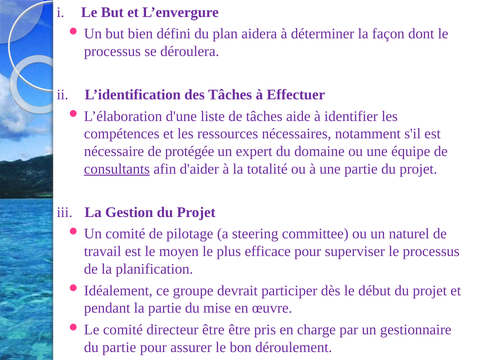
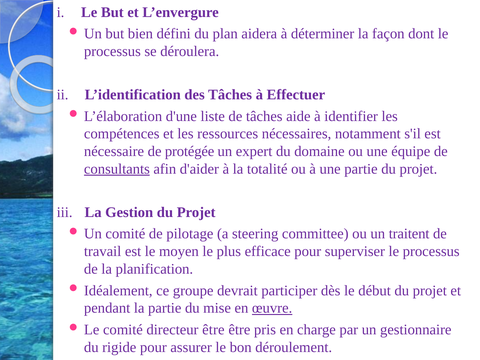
naturel: naturel -> traitent (409, 234)
œuvre underline: none -> present (272, 308)
du partie: partie -> rigide (119, 347)
